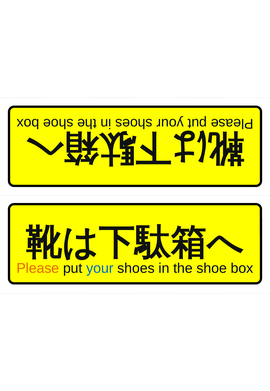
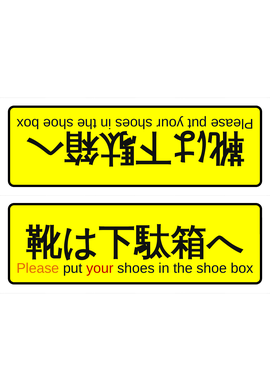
your colour: blue -> red (100, 268)
